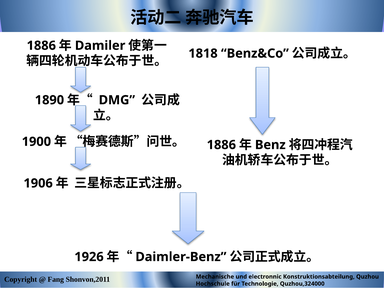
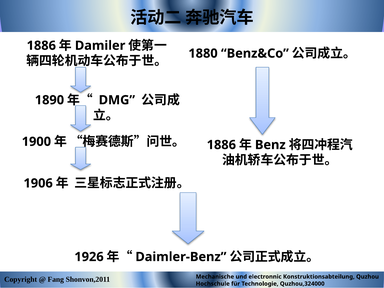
1818: 1818 -> 1880 (203, 53)
